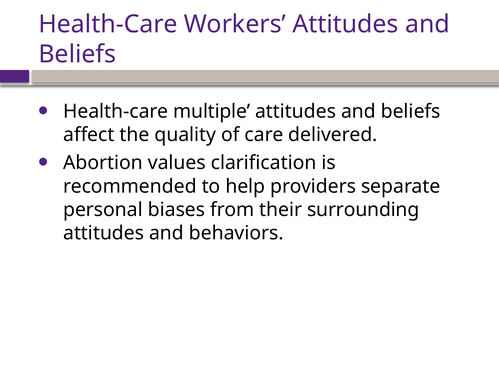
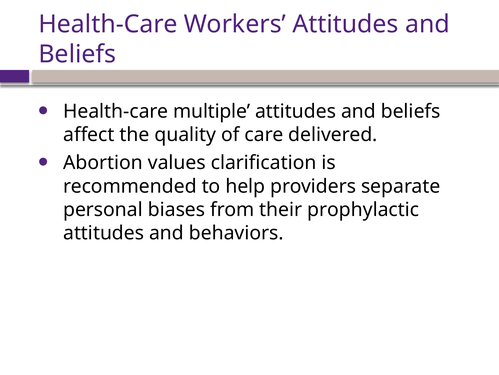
surrounding: surrounding -> prophylactic (363, 209)
